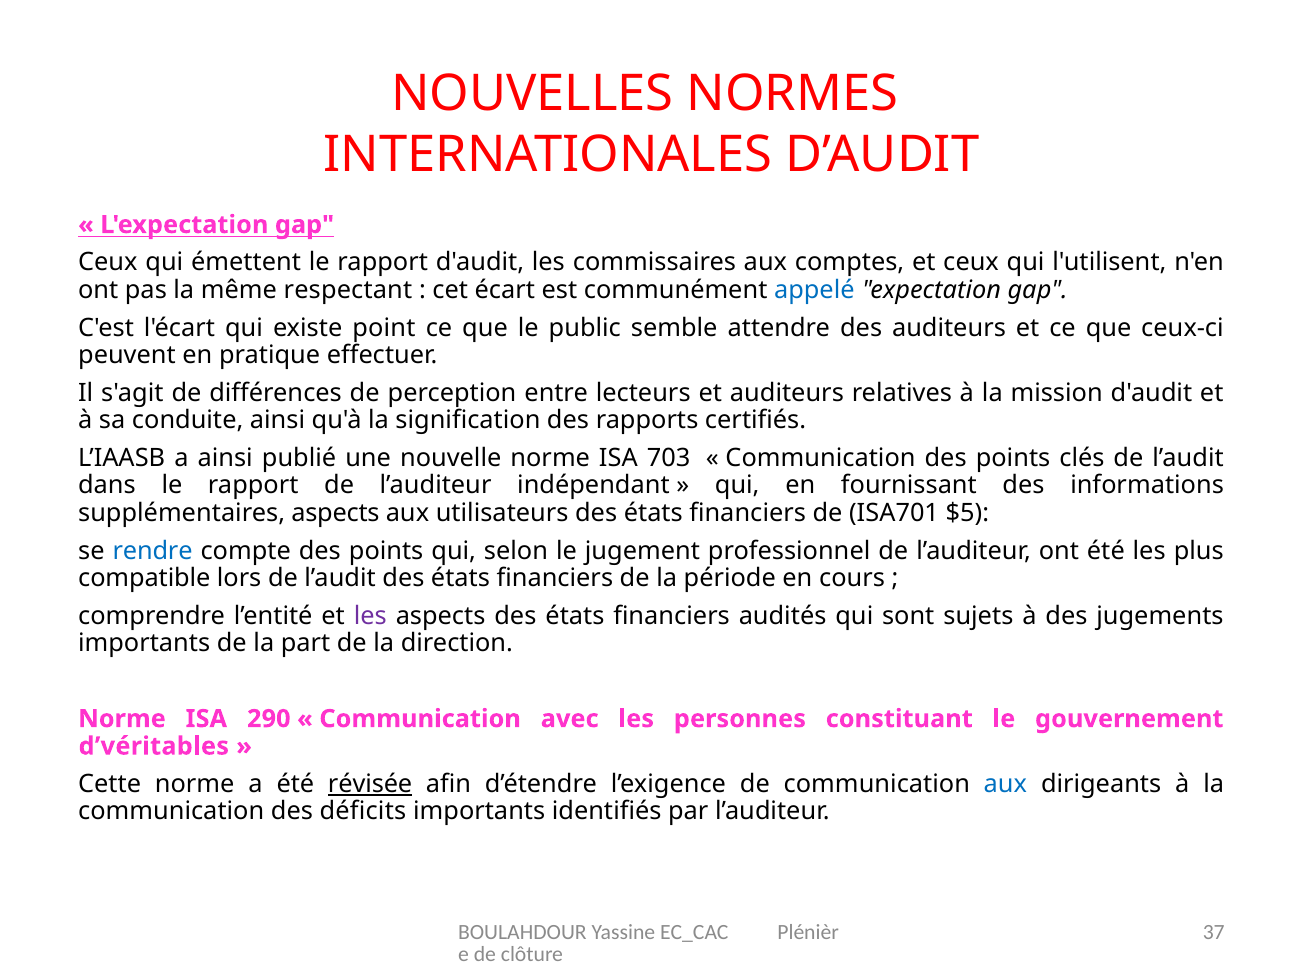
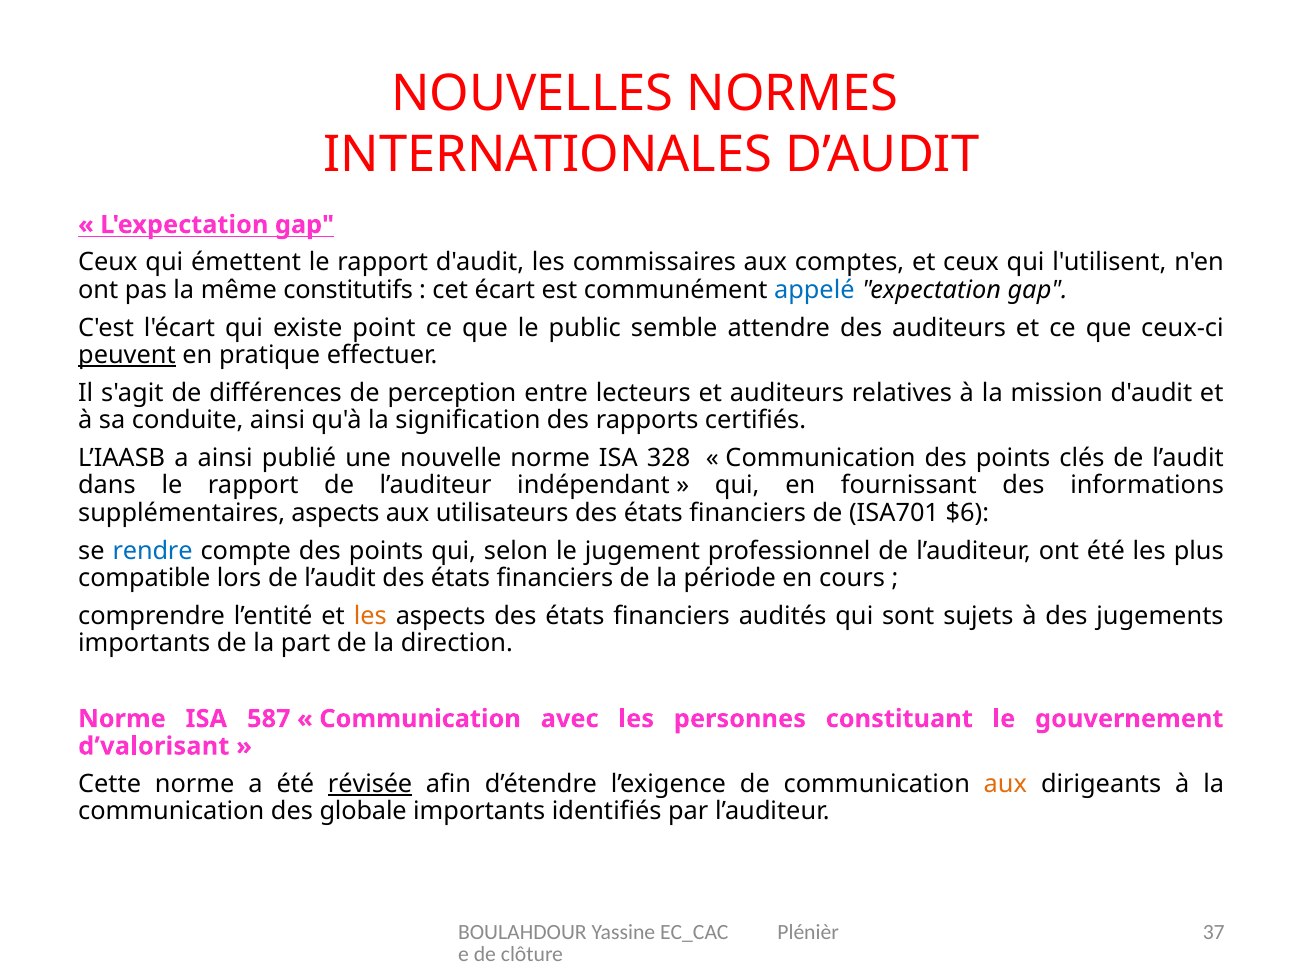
respectant: respectant -> constitutifs (348, 290)
peuvent underline: none -> present (127, 355)
703: 703 -> 328 (669, 458)
$5: $5 -> $6 (967, 513)
les colour: purple -> orange (370, 616)
290: 290 -> 587 (269, 719)
d’véritables: d’véritables -> d’valorisant (154, 746)
aux colour: blue -> orange (1005, 784)
déficits: déficits -> globale (363, 812)
